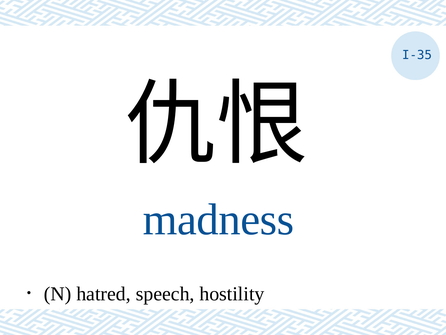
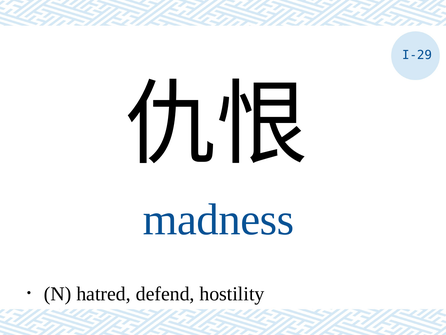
I-35: I-35 -> I-29 (417, 55)
speech: speech -> defend (165, 293)
